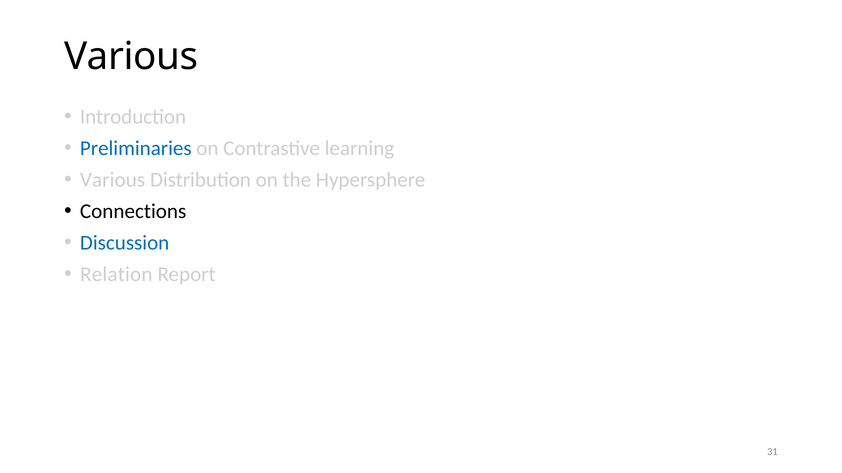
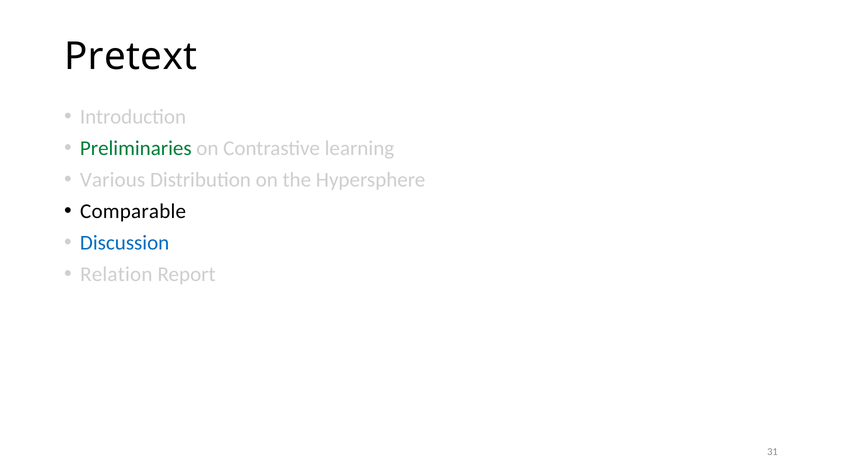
Various: Various -> Pretext (131, 57)
Preliminaries colour: blue -> green (136, 148)
Connections: Connections -> Comparable (133, 211)
